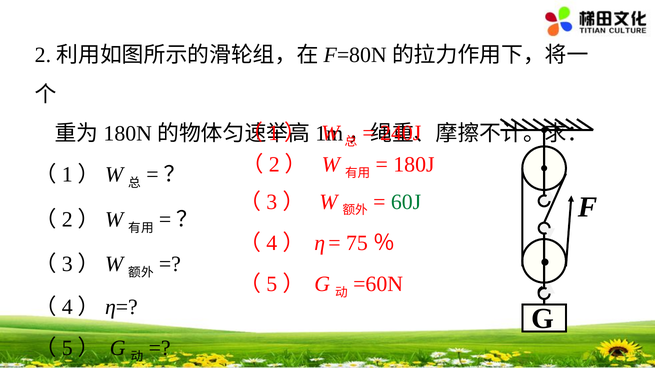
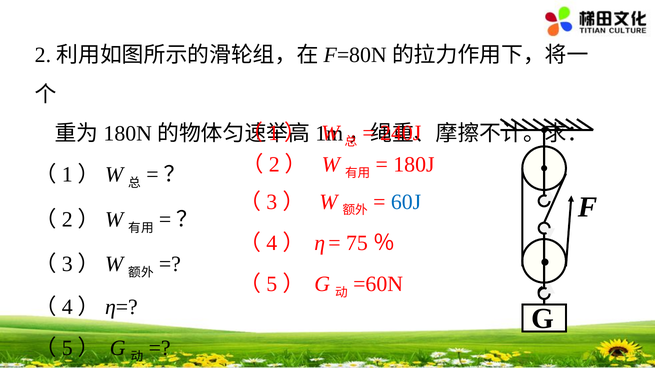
60J colour: green -> blue (406, 202)
